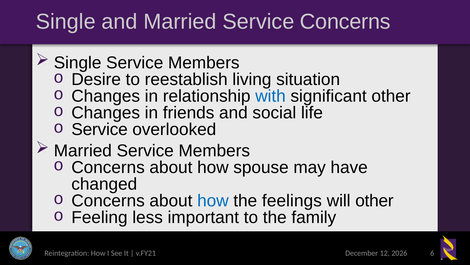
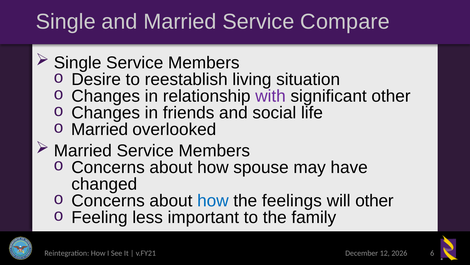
Service Concerns: Concerns -> Compare (345, 22)
with colour: blue -> purple (271, 96)
Service: Service -> Married (100, 129)
